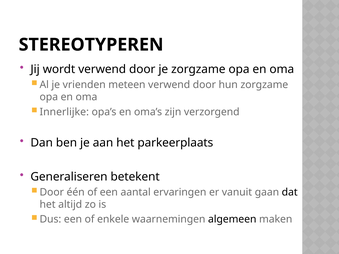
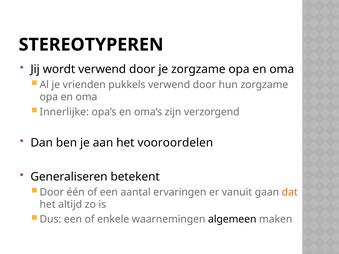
meteen: meteen -> pukkels (127, 85)
parkeerplaats: parkeerplaats -> vooroordelen (175, 143)
dat colour: black -> orange (290, 192)
